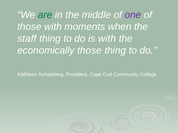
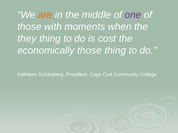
are colour: green -> orange (45, 15)
staff: staff -> they (27, 39)
is with: with -> cost (107, 39)
